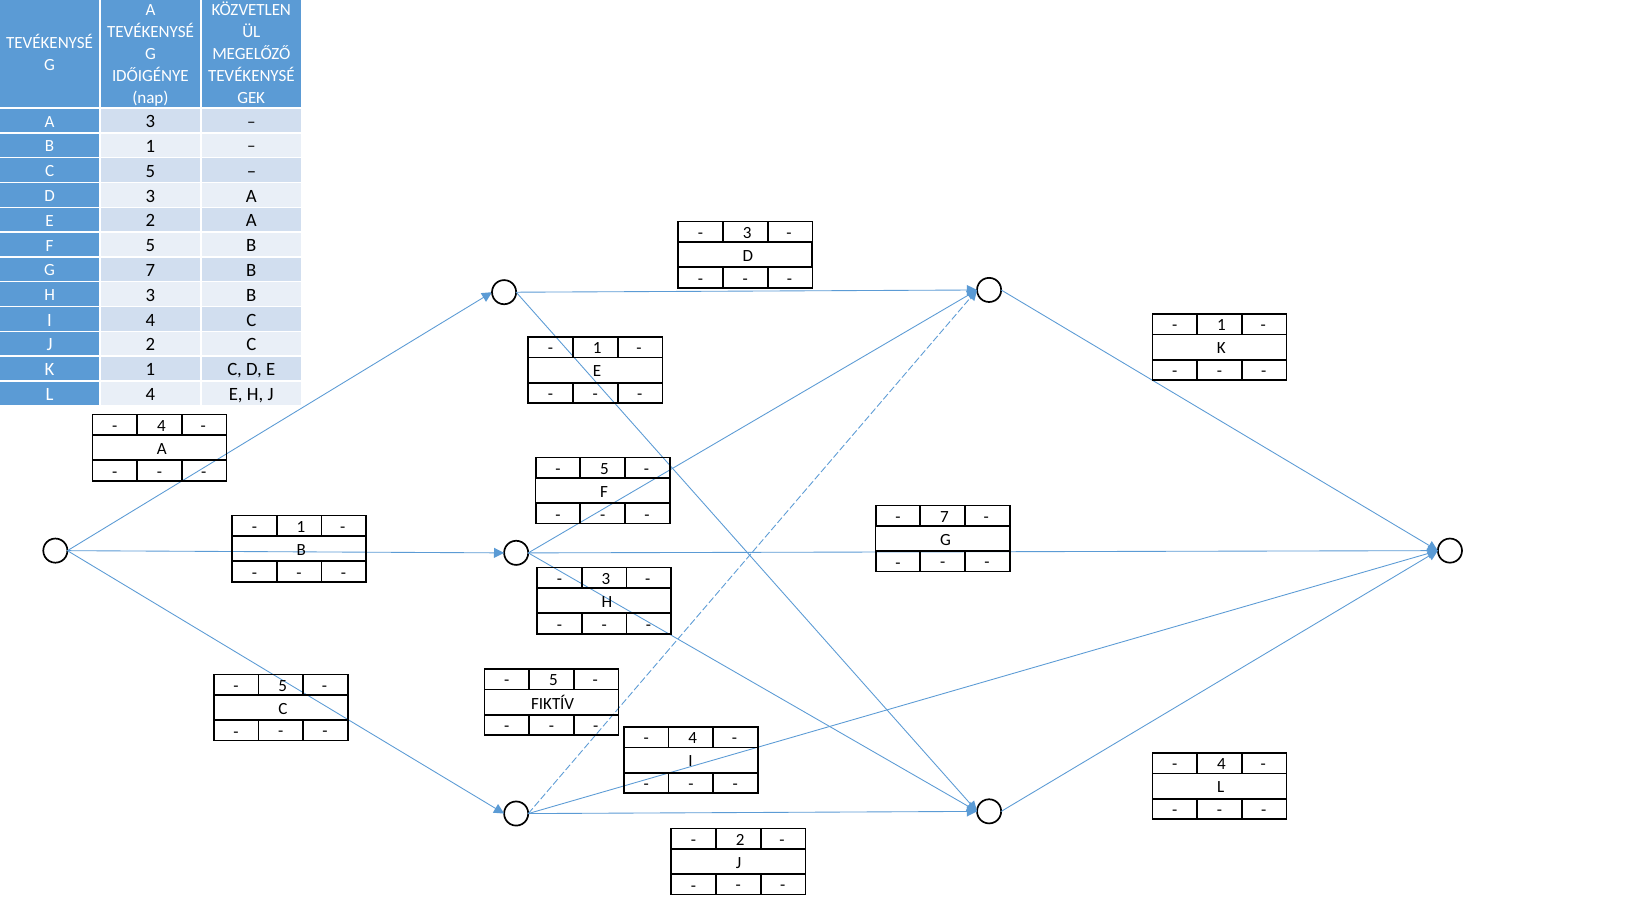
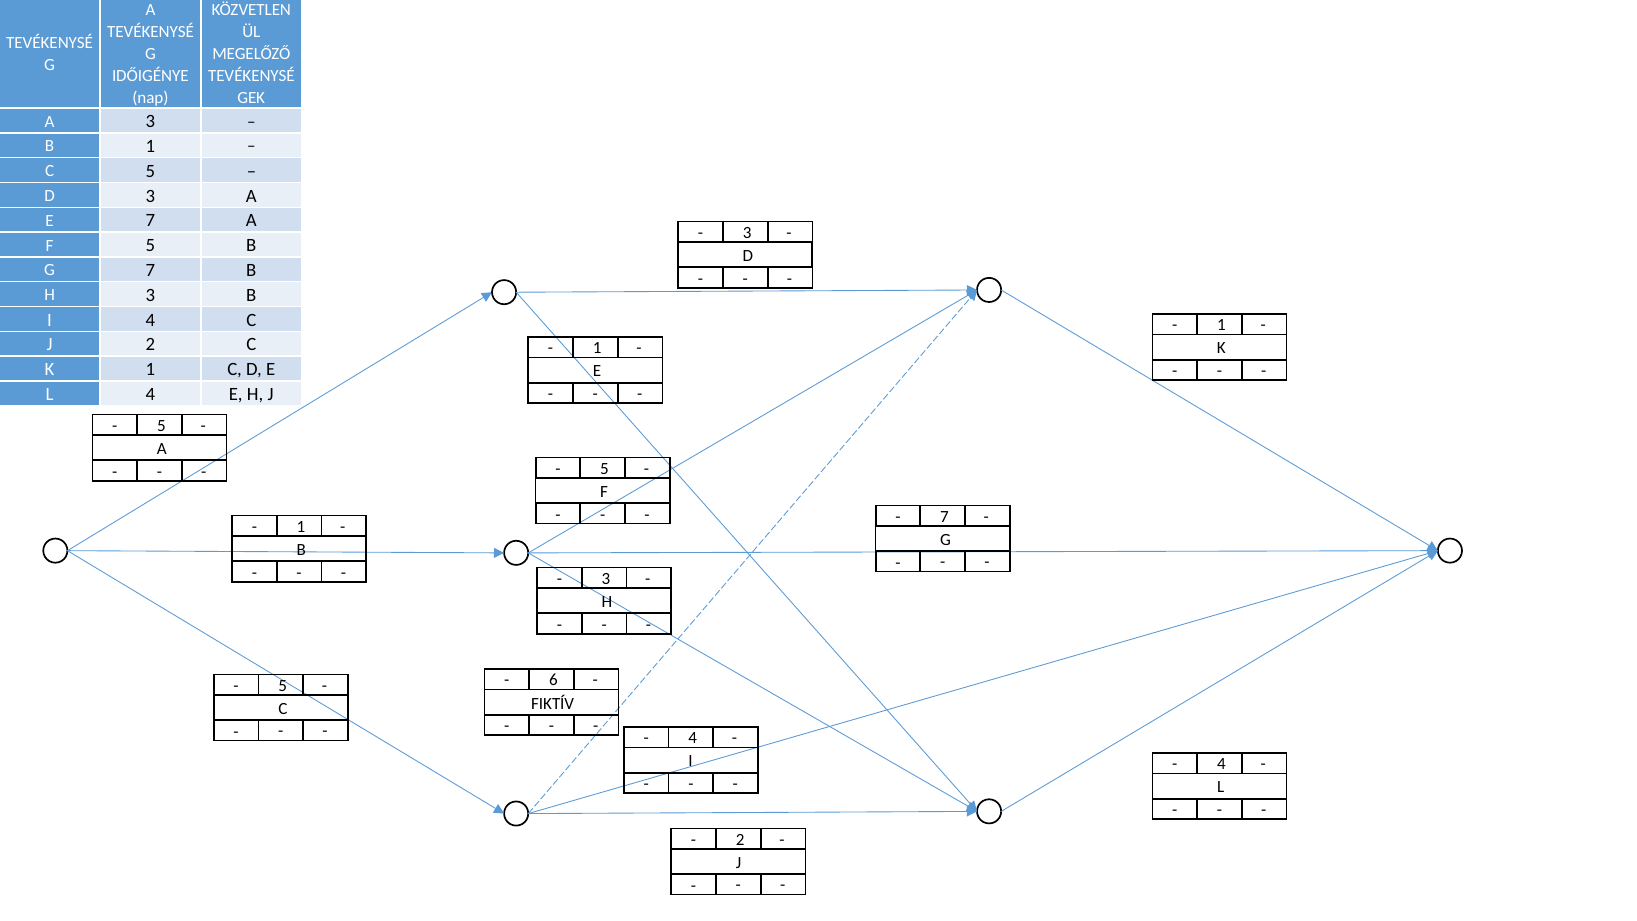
E 2: 2 -> 7 (150, 221)
4: 4 -> 5 (161, 426)
5: 5 -> 6 (553, 680)
